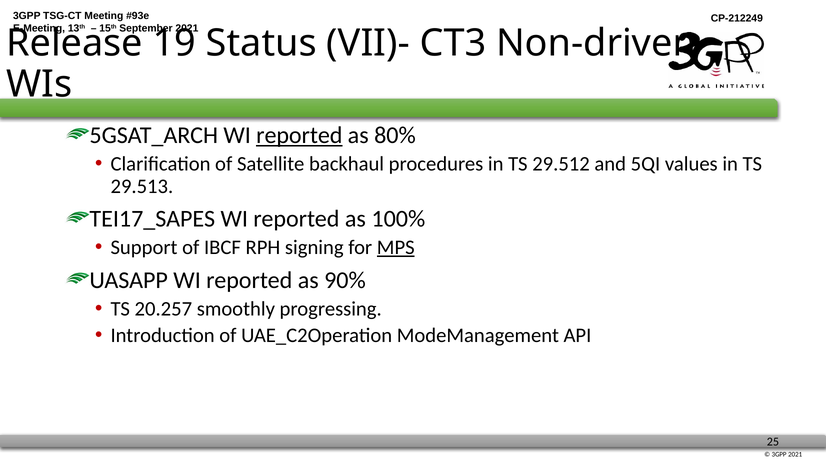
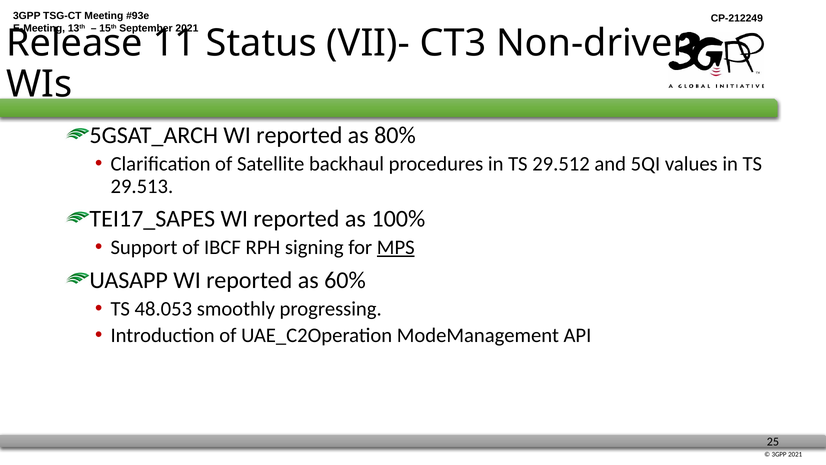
19: 19 -> 11 (174, 43)
reported underline: present -> none (299, 135)
90%: 90% -> 60% (345, 280)
20.257: 20.257 -> 48.053 (163, 308)
